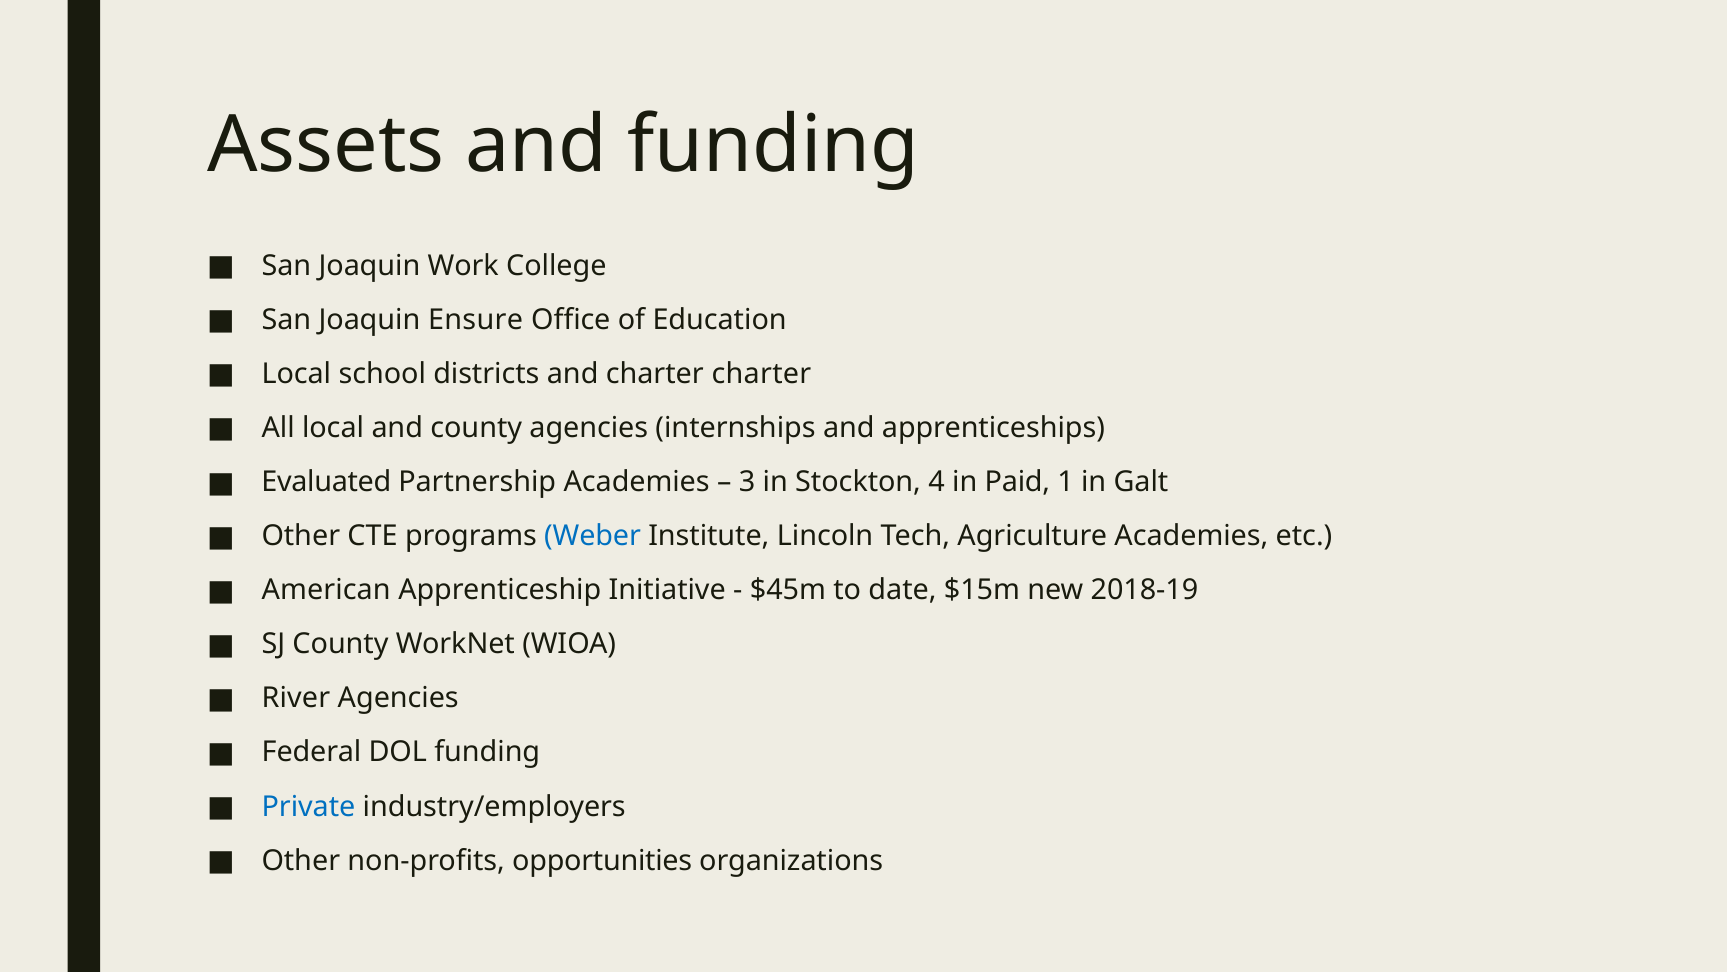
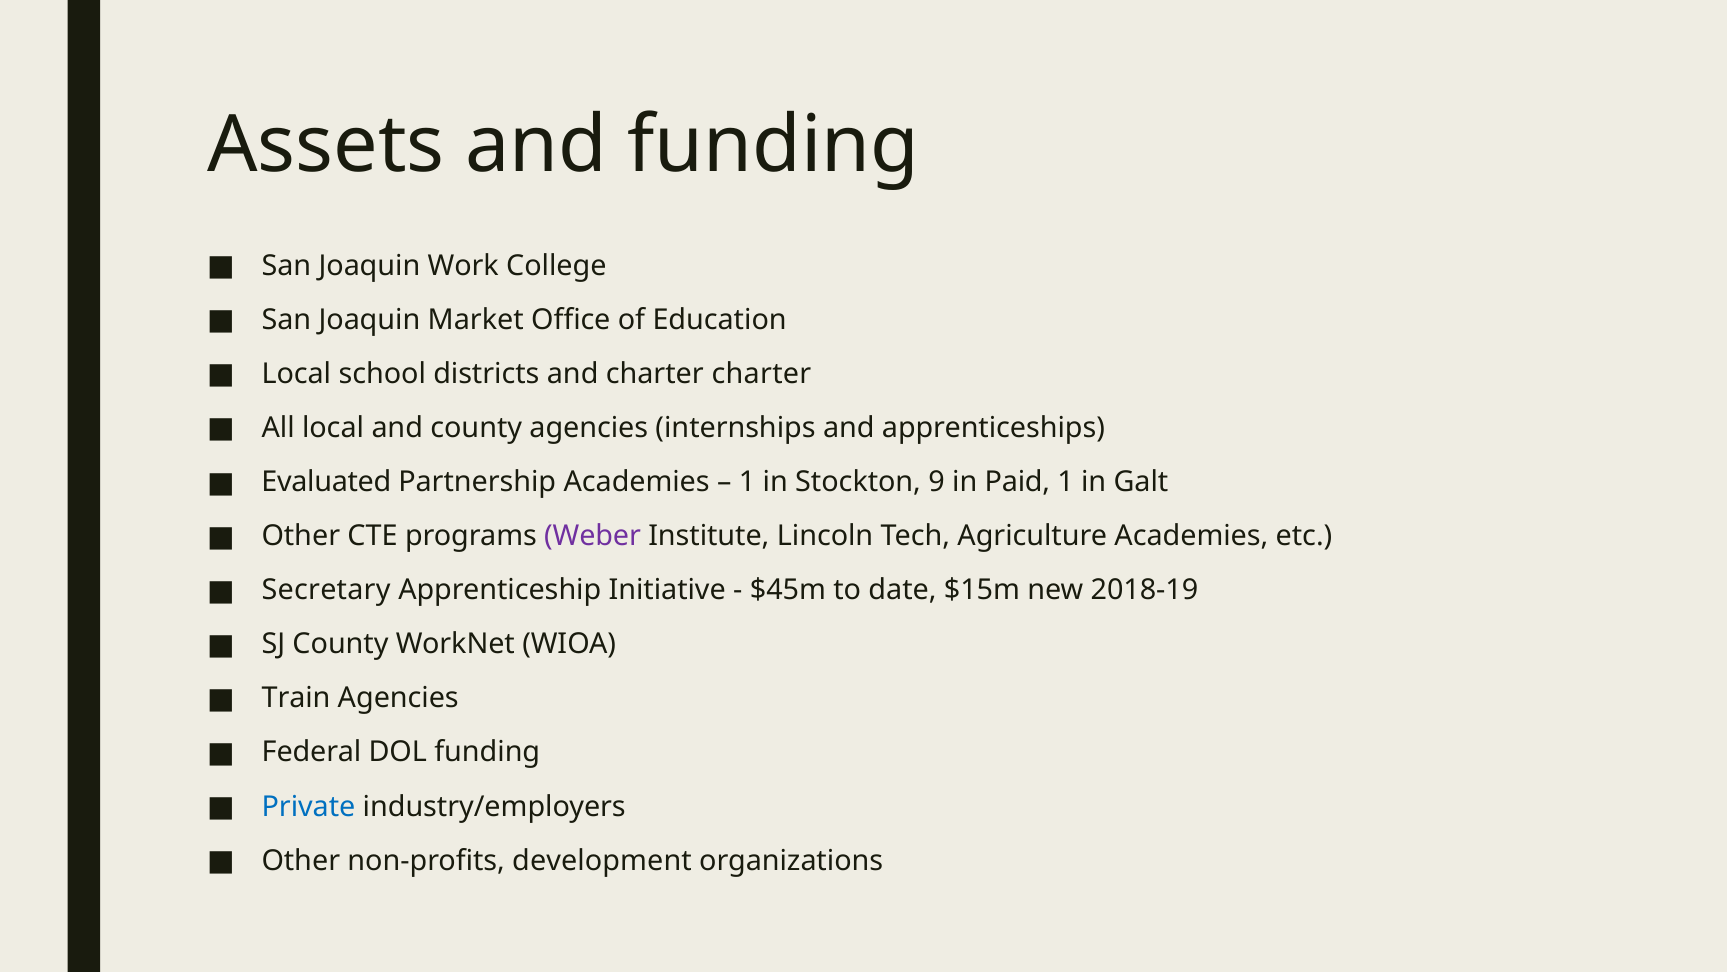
Ensure: Ensure -> Market (476, 320)
3: 3 -> 1 (747, 482)
4: 4 -> 9 (937, 482)
Weber colour: blue -> purple (593, 536)
American: American -> Secretary (326, 590)
River: River -> Train (296, 698)
opportunities: opportunities -> development (602, 860)
